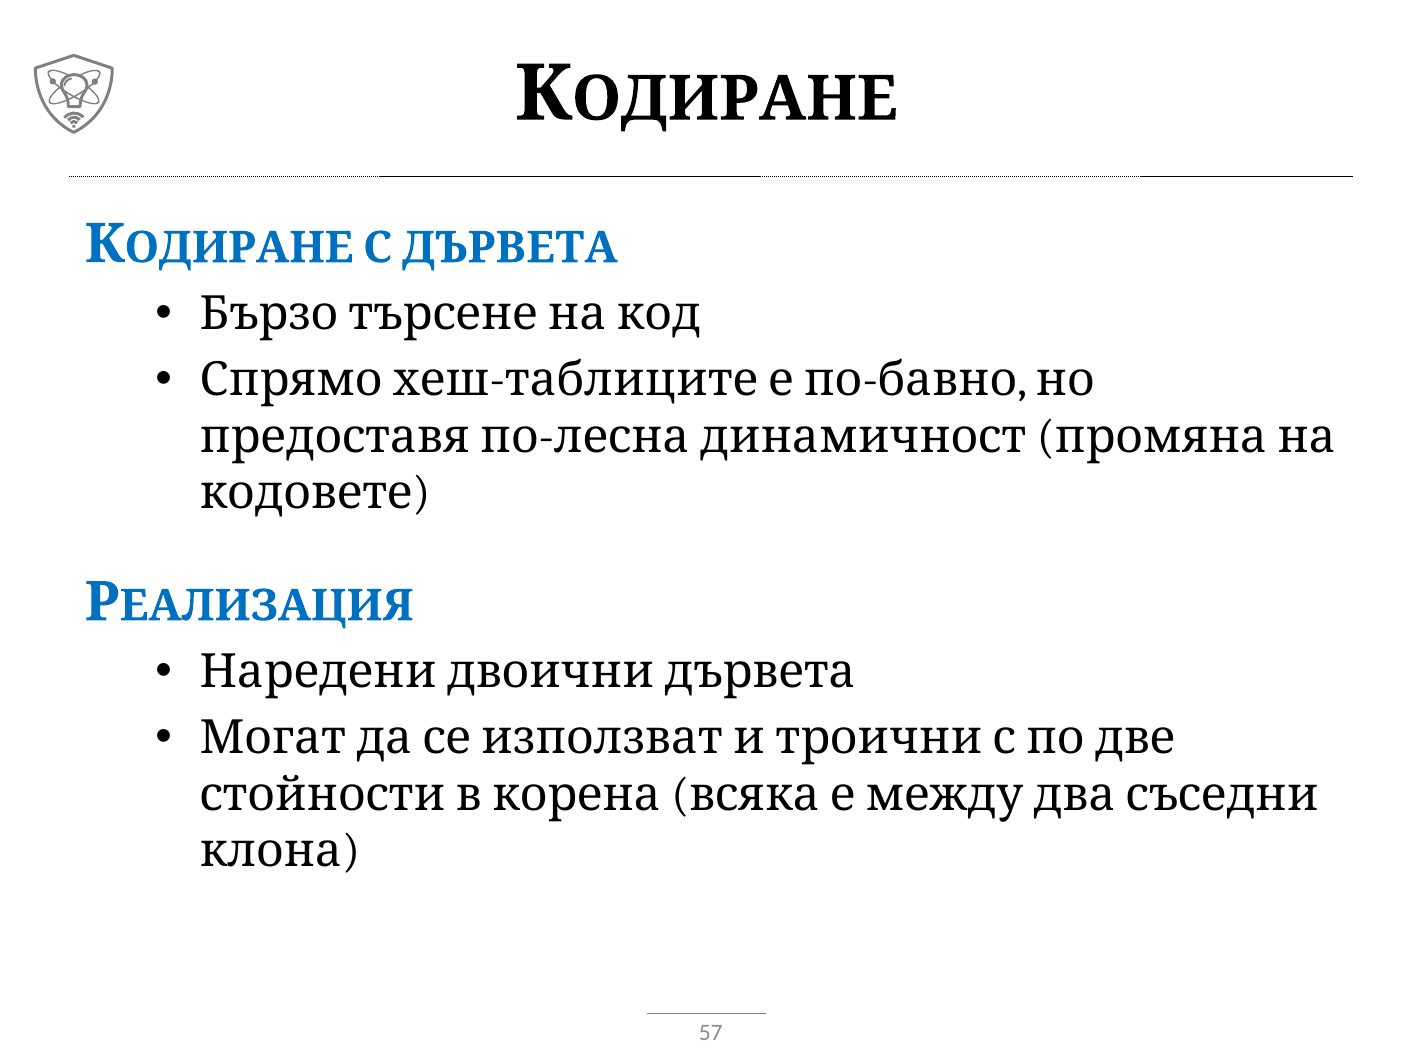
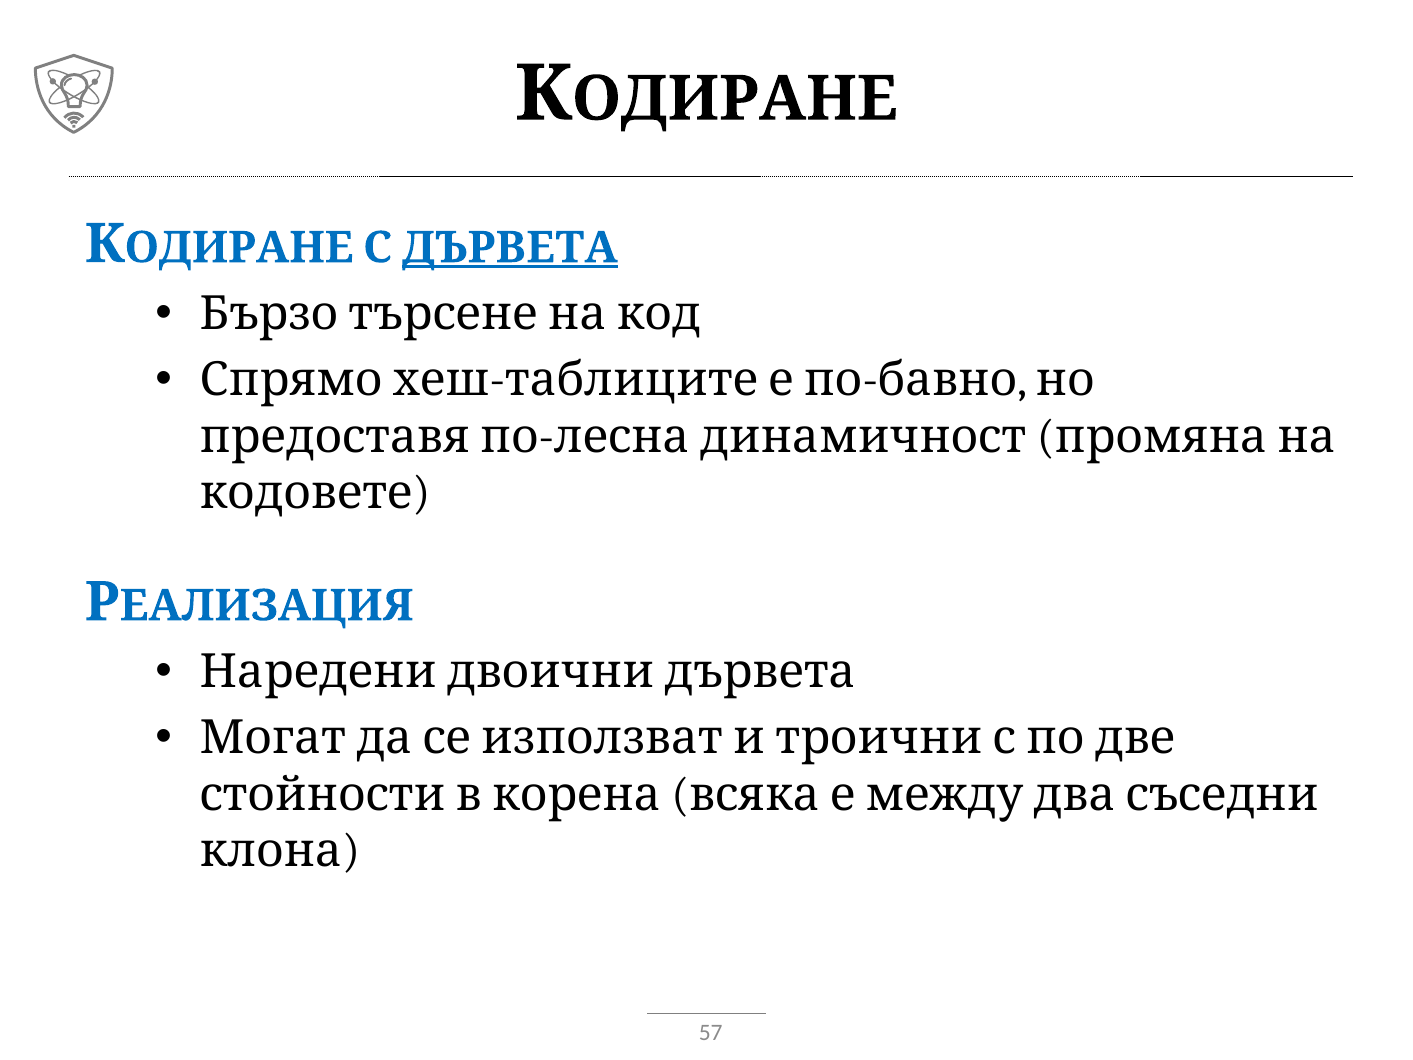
ДЪРВЕТА underline: none -> present (510, 248)
